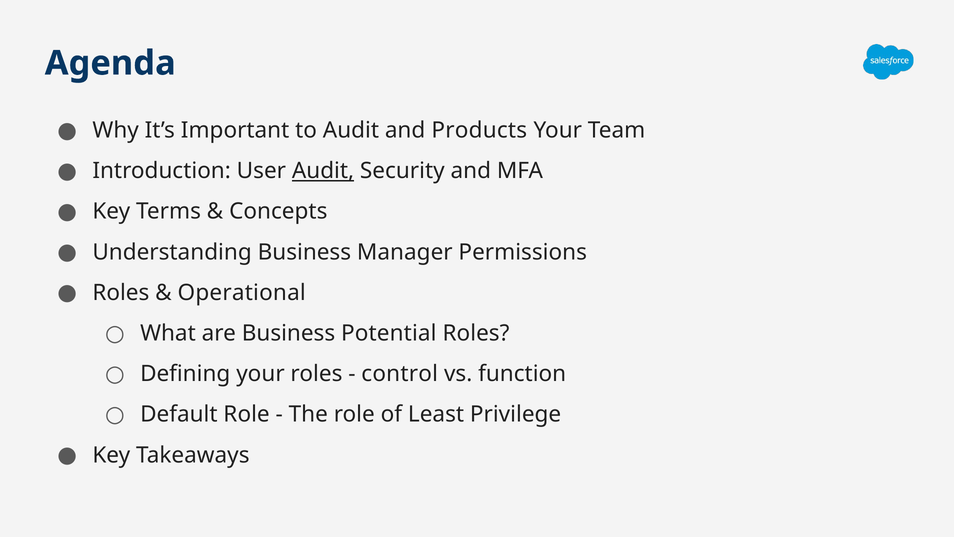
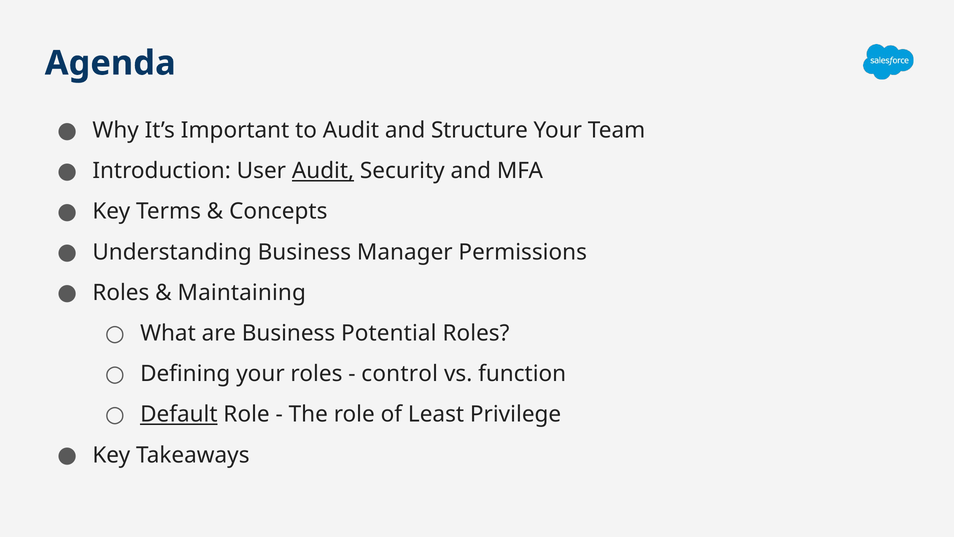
Products: Products -> Structure (479, 130)
Operational: Operational -> Maintaining (242, 293)
Default underline: none -> present (179, 414)
